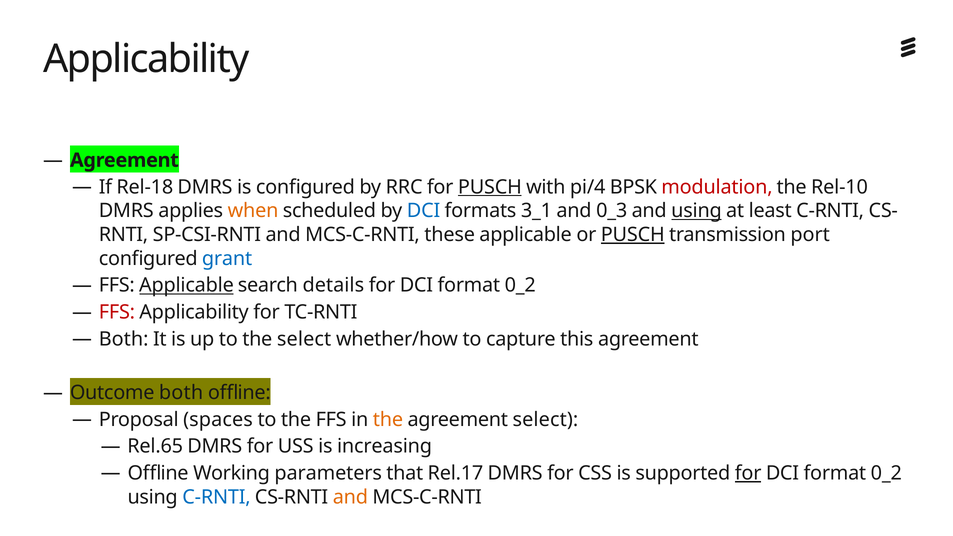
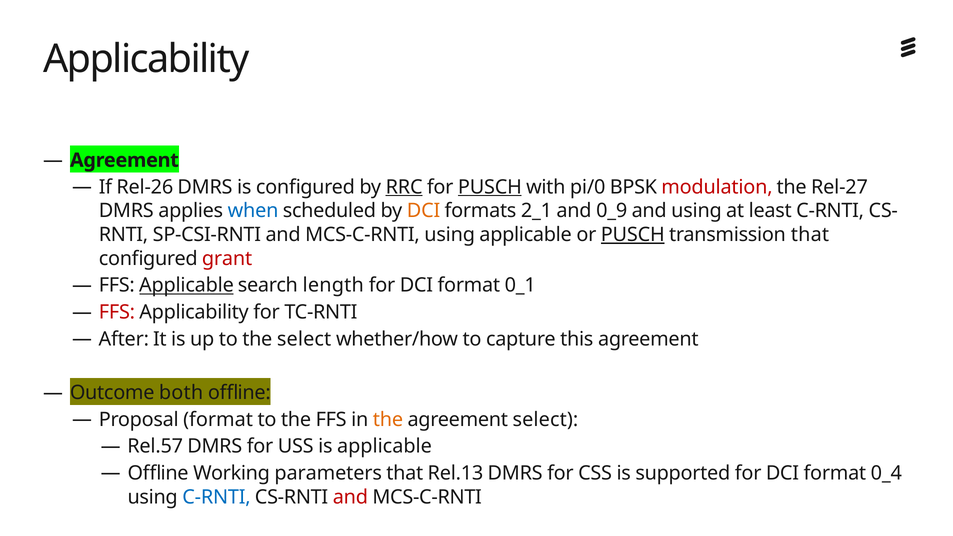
Rel-18: Rel-18 -> Rel-26 (145, 187)
RRC underline: none -> present (404, 187)
pi/4: pi/4 -> pi/0 (588, 187)
Rel-10: Rel-10 -> Rel-27 (839, 187)
when colour: orange -> blue (253, 211)
DCI colour: blue -> orange (424, 211)
3_1: 3_1 -> 2_1 (536, 211)
0_3: 0_3 -> 0_9 (612, 211)
using underline: present -> none (697, 211)
MCS-C-RNTI these: these -> using (450, 235)
transmission port: port -> that (810, 235)
grant colour: blue -> red (227, 259)
details: details -> length (333, 285)
0_2: 0_2 -> 0_1 (520, 285)
Both: Both -> After (124, 339)
Proposal spaces: spaces -> format (218, 420)
Rel.65: Rel.65 -> Rel.57 (155, 446)
is increasing: increasing -> applicable (384, 446)
Rel.17: Rel.17 -> Rel.13 (455, 473)
for underline: present -> none (748, 473)
0_2: 0_2 -> 0_4 (886, 473)
and colour: orange -> red (350, 497)
